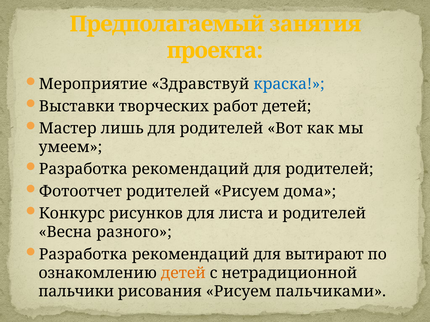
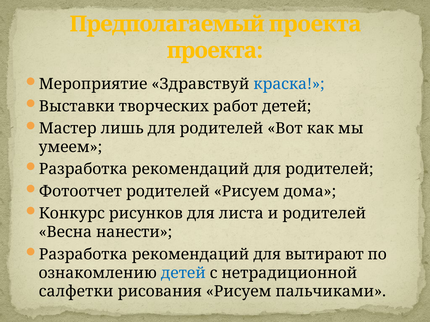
Предполагаемый занятия: занятия -> проекта (315, 24)
разного: разного -> нанести (134, 232)
детей colour: orange -> blue (183, 273)
пальчики: пальчики -> салфетки (76, 292)
